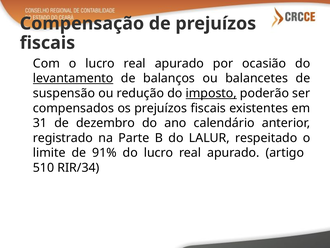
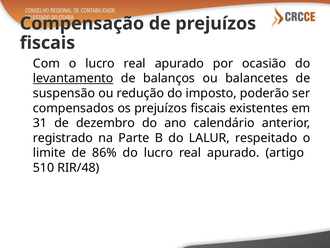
imposto underline: present -> none (211, 93)
91%: 91% -> 86% (104, 153)
RIR/34: RIR/34 -> RIR/48 (78, 167)
